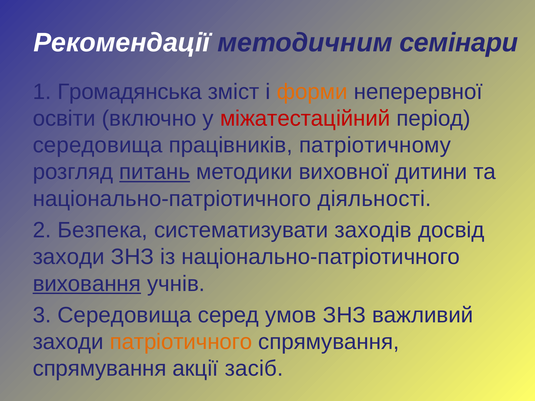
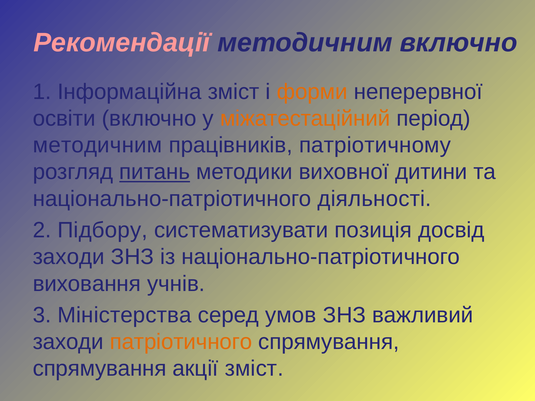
Рекомендації colour: white -> pink (122, 43)
методичним семінари: семінари -> включно (459, 43)
Громадянська: Громадянська -> Інформаційна (129, 92)
міжатестаційний colour: red -> orange (305, 119)
середовища: середовища -> методичним (98, 145)
Безпека: Безпека -> Підбору (103, 230)
заходів: заходів -> позиція (373, 230)
виховання underline: present -> none (87, 284)
3 Середовища: Середовища -> Міністерства (124, 315)
акції засіб: засіб -> зміст (254, 369)
